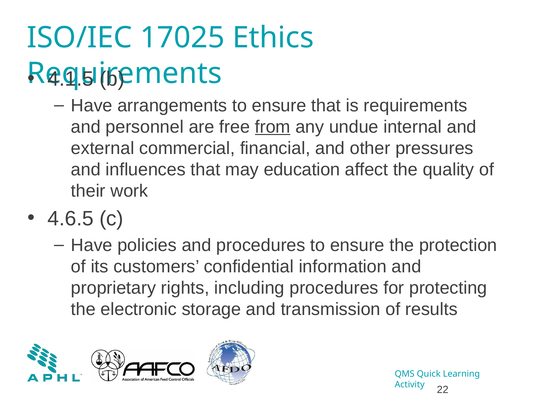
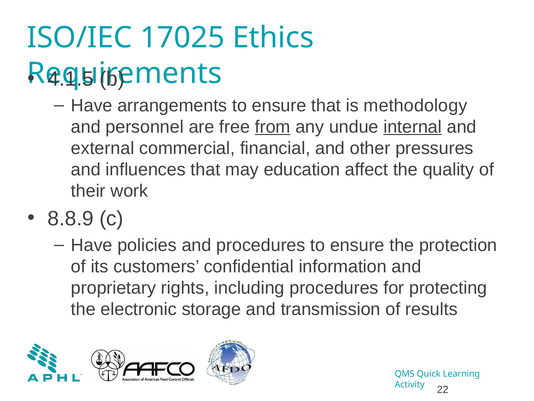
is requirements: requirements -> methodology (416, 105)
internal underline: none -> present (413, 127)
4.6.5: 4.6.5 -> 8.8.9 (71, 218)
